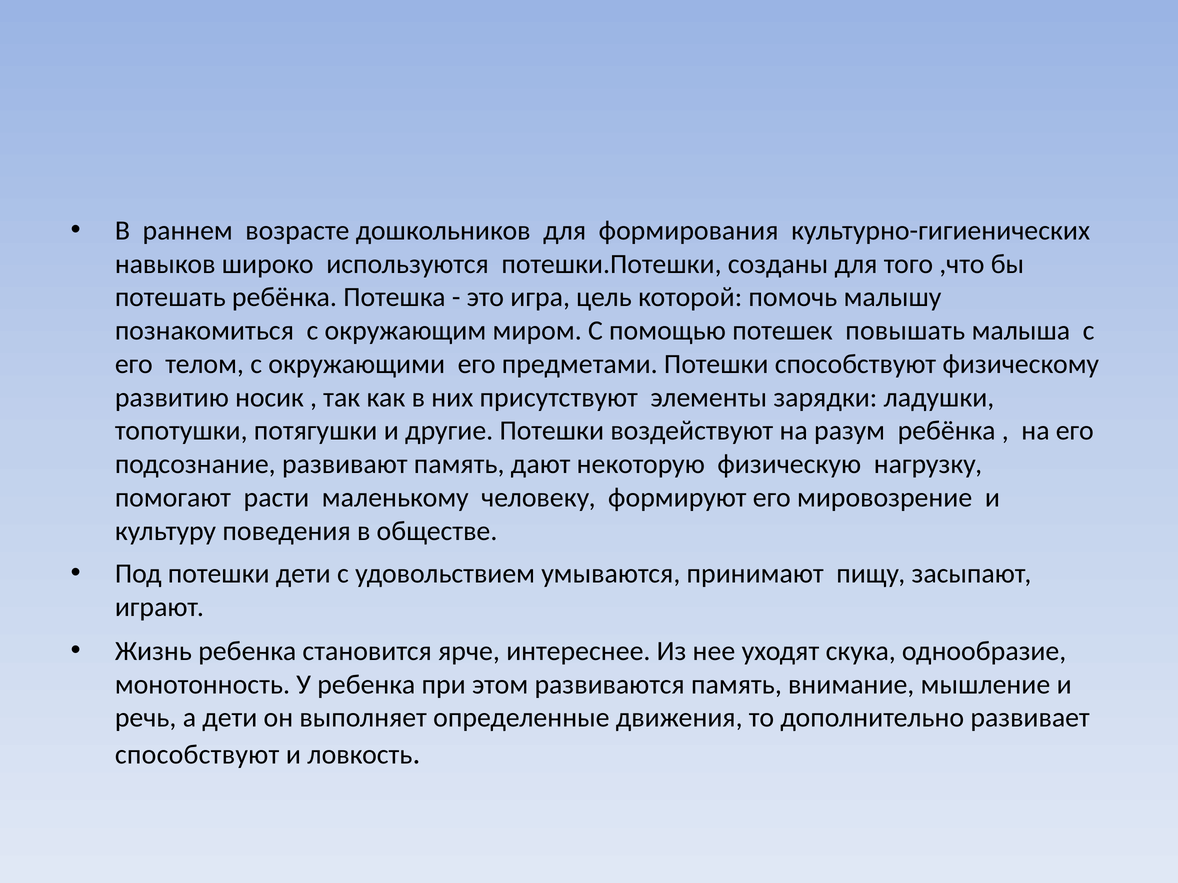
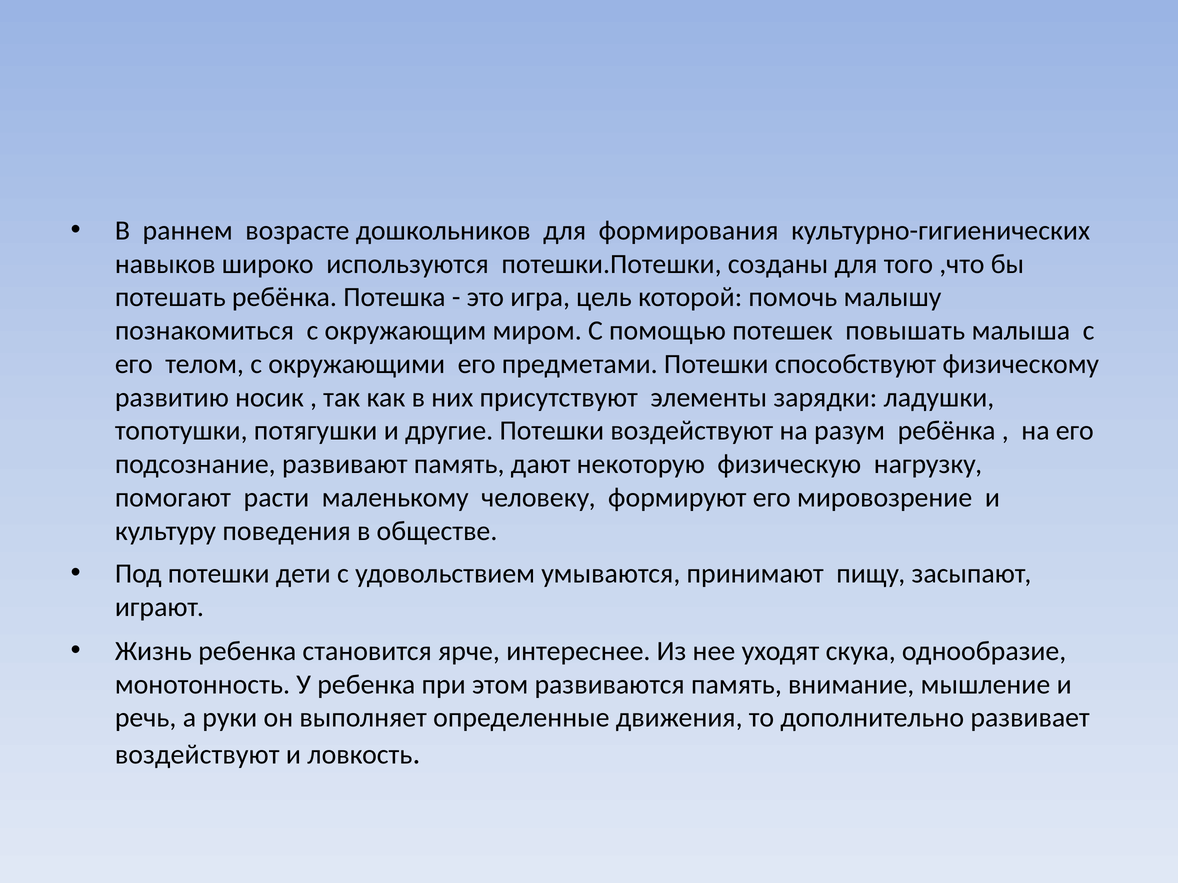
а дети: дети -> руки (230, 718)
способствуют: способствуют -> воздействуют (197, 755)
